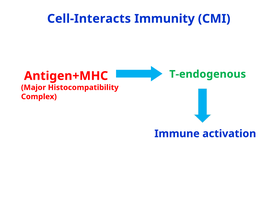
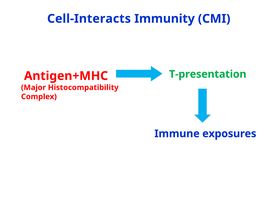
T-endogenous: T-endogenous -> T-presentation (208, 74)
activation: activation -> exposures (229, 134)
